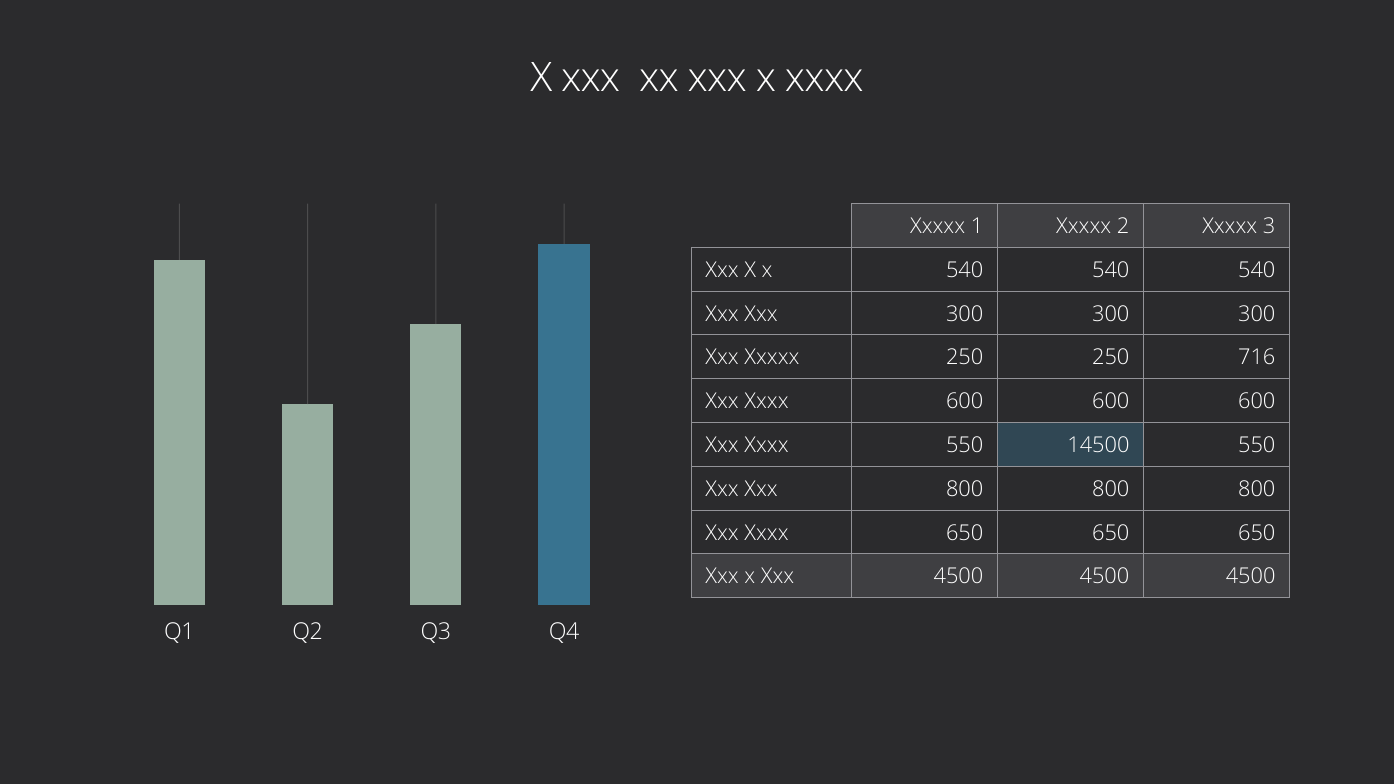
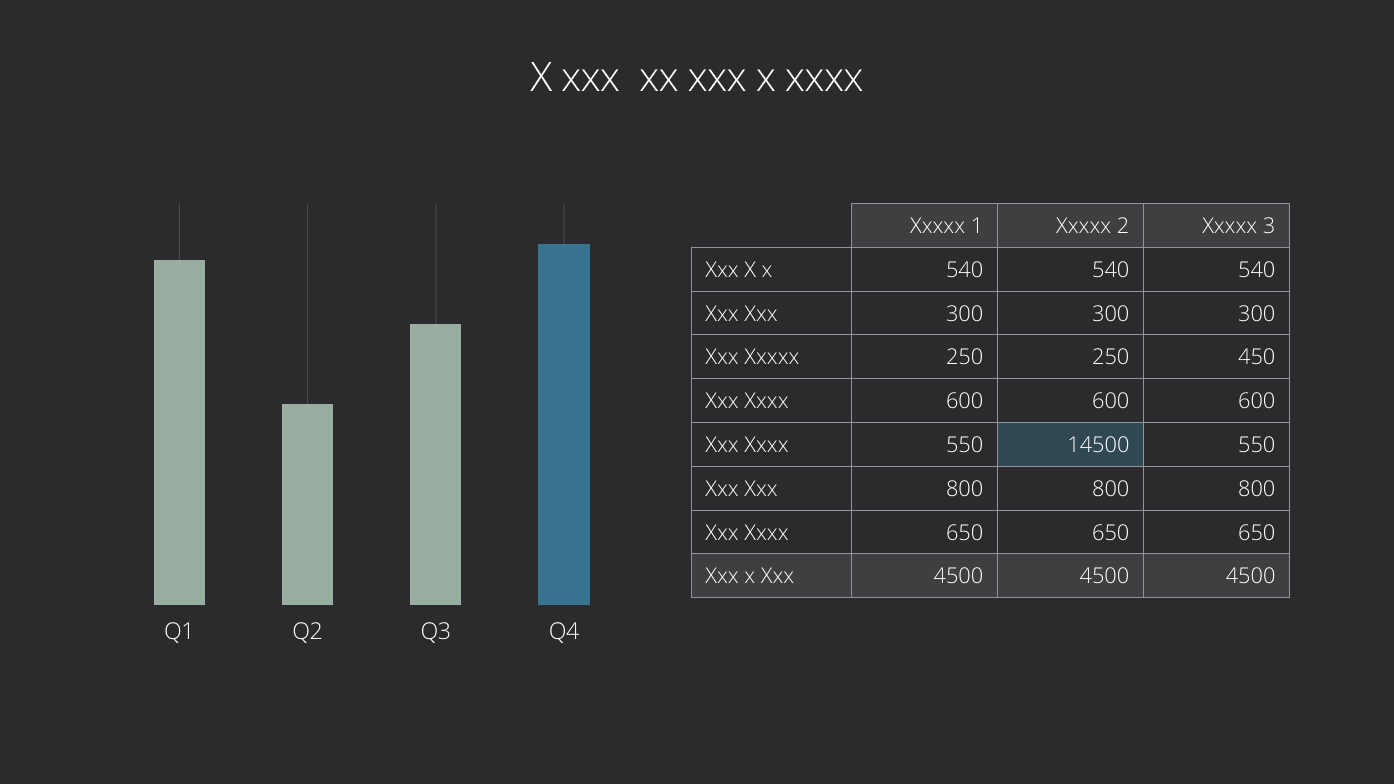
716: 716 -> 450 (1257, 358)
